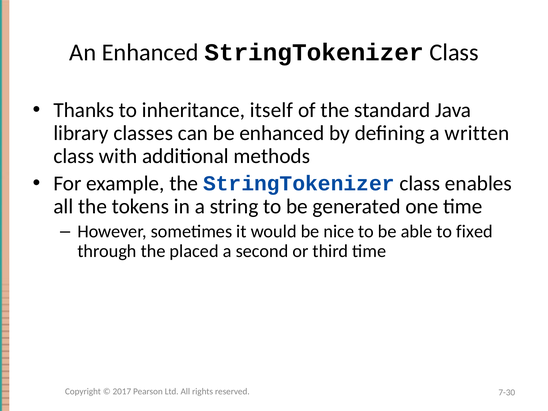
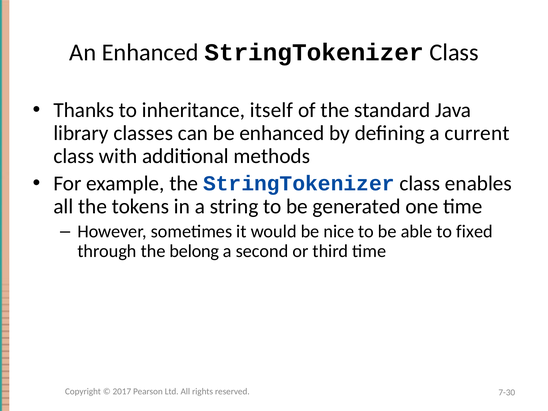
written: written -> current (477, 133)
placed: placed -> belong (194, 251)
